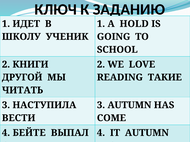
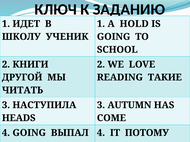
ВЕСТИ: ВЕСТИ -> HEADS (19, 118)
4 БЕЙТЕ: БЕЙТЕ -> GOING (29, 133)
IT AUTUMN: AUTUMN -> ПОТОМУ (147, 133)
